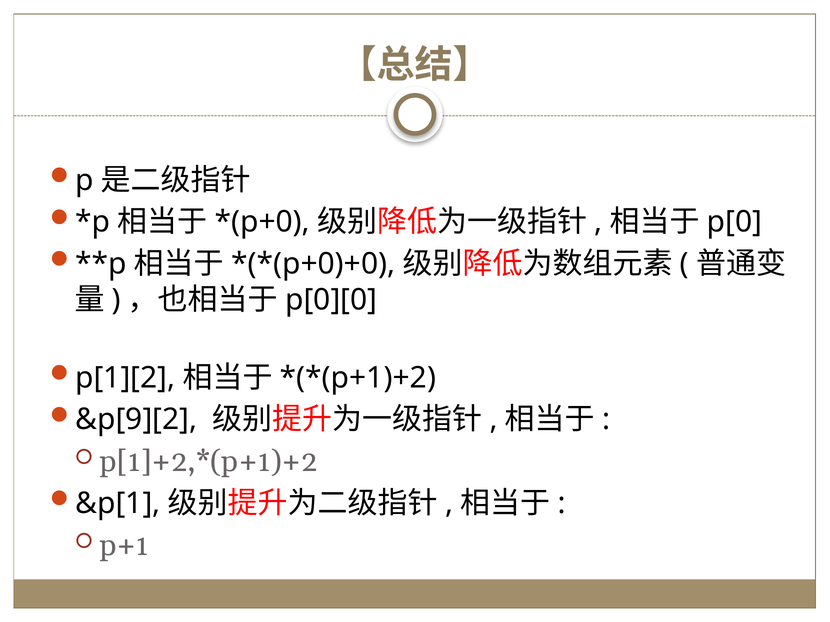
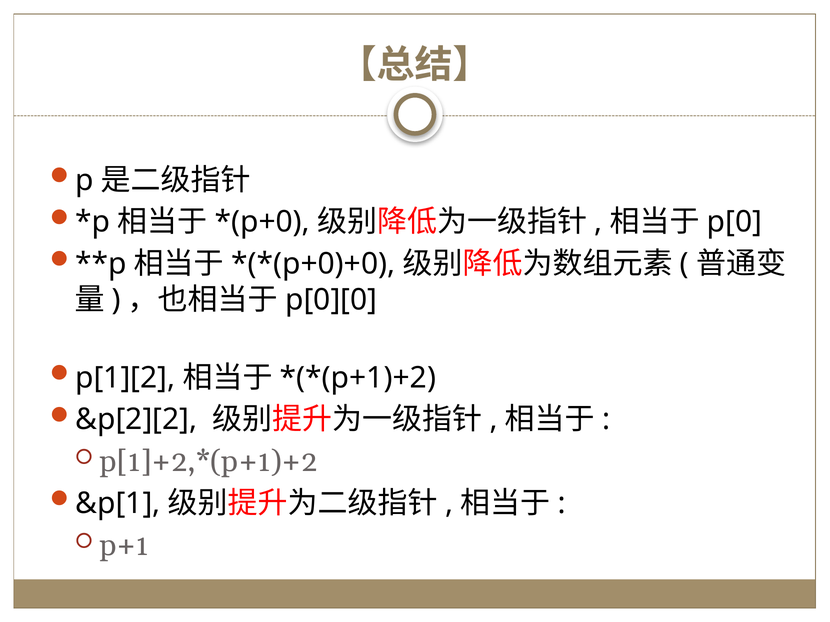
&p[9][2: &p[9][2 -> &p[2][2 (136, 420)
